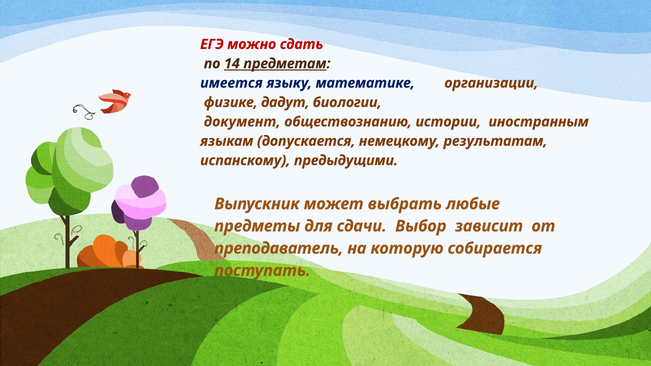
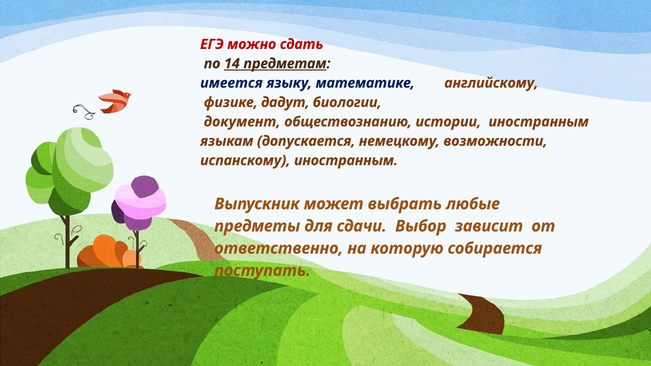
организации: организации -> английскому (491, 83)
результатам: результатам -> возможности (495, 141)
испанскому предыдущими: предыдущими -> иностранным (346, 161)
преподаватель: преподаватель -> ответственно (279, 248)
